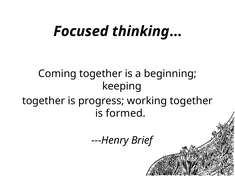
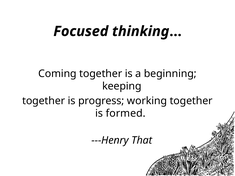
Brief: Brief -> That (142, 141)
